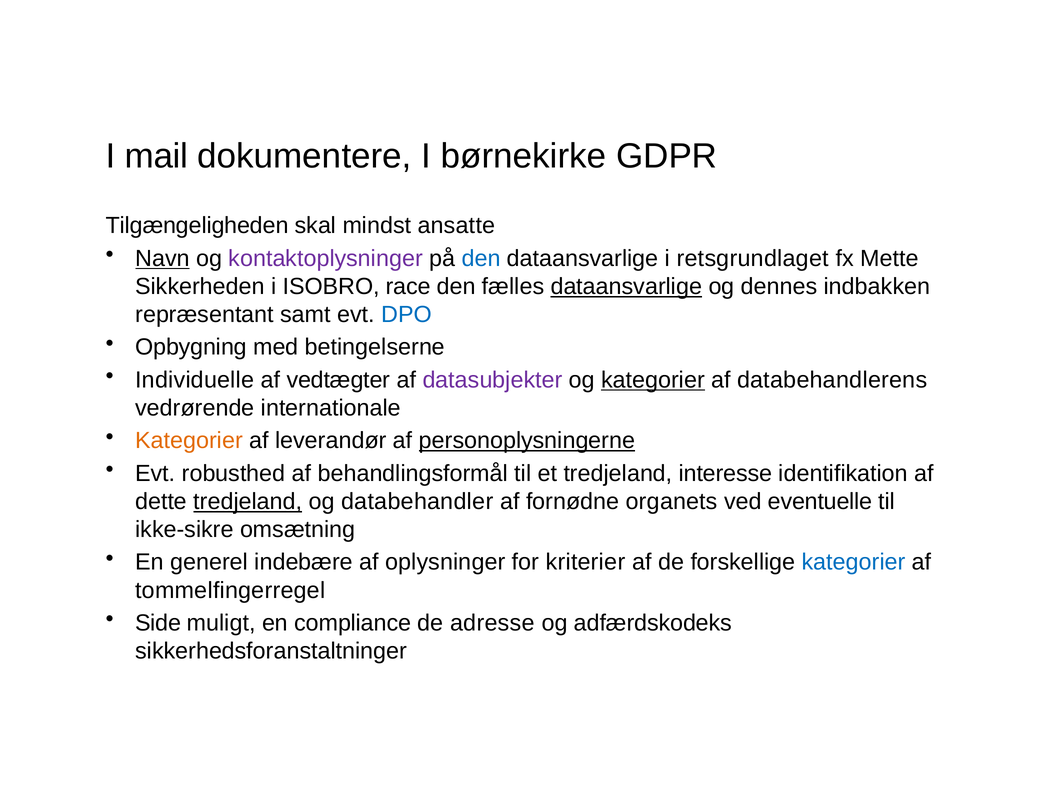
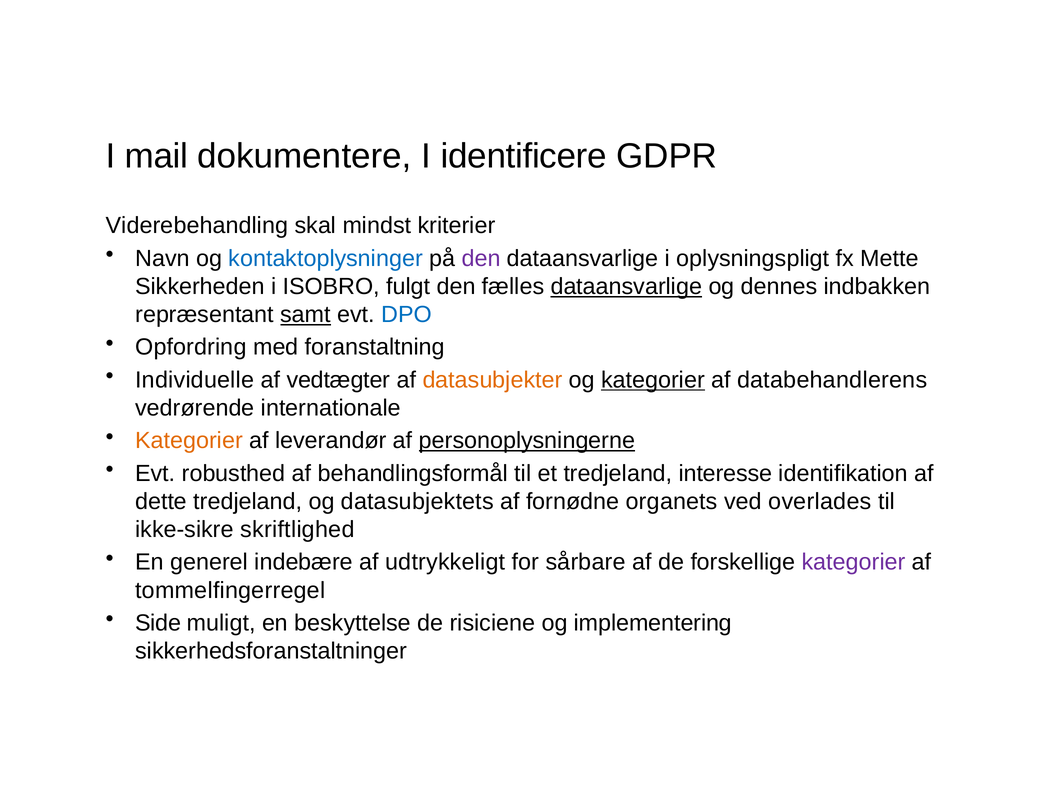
børnekirke: børnekirke -> identificere (524, 156)
Tilgængeligheden: Tilgængeligheden -> Viderebehandling (197, 226)
ansatte: ansatte -> kriterier (457, 226)
Navn underline: present -> none (162, 258)
kontaktoplysninger colour: purple -> blue (326, 258)
den colour: blue -> purple (481, 258)
retsgrundlaget: retsgrundlaget -> oplysningspligt (753, 258)
race: race -> fulgt (408, 287)
samt underline: none -> present (306, 315)
Opbygning: Opbygning -> Opfordring (191, 347)
betingelserne: betingelserne -> foranstaltning (375, 347)
datasubjekter colour: purple -> orange (492, 380)
tredjeland underline: present -> none (248, 502)
databehandler: databehandler -> datasubjektets (417, 502)
eventuelle: eventuelle -> overlades (820, 502)
omsætning: omsætning -> skriftlighed (298, 530)
oplysninger: oplysninger -> udtrykkeligt (445, 562)
kriterier: kriterier -> sårbare (586, 562)
kategorier colour: blue -> purple (854, 562)
compliance: compliance -> beskyttelse (353, 623)
adresse: adresse -> risiciene (492, 623)
adfærdskodeks: adfærdskodeks -> implementering (653, 623)
